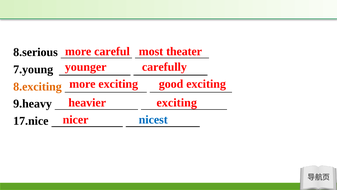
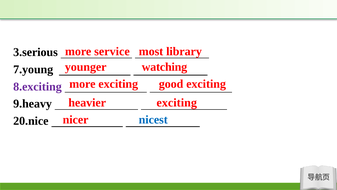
careful: careful -> service (112, 51)
theater: theater -> library (184, 51)
8.serious: 8.serious -> 3.serious (35, 52)
carefully: carefully -> watching (164, 67)
8.exciting colour: orange -> purple (37, 86)
17.nice: 17.nice -> 20.nice (31, 121)
